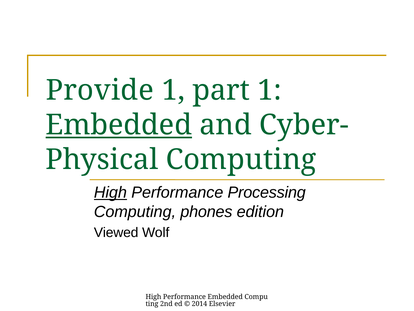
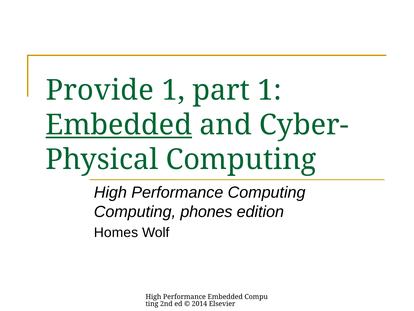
High underline: present -> none (110, 192)
Performance Processing: Processing -> Computing (267, 192)
Viewed: Viewed -> Homes (116, 232)
